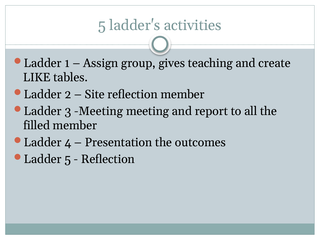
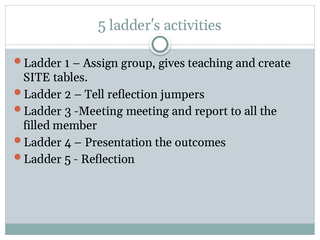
LIKE: LIKE -> SITE (37, 77)
Site: Site -> Tell (95, 94)
reflection member: member -> jumpers (183, 94)
